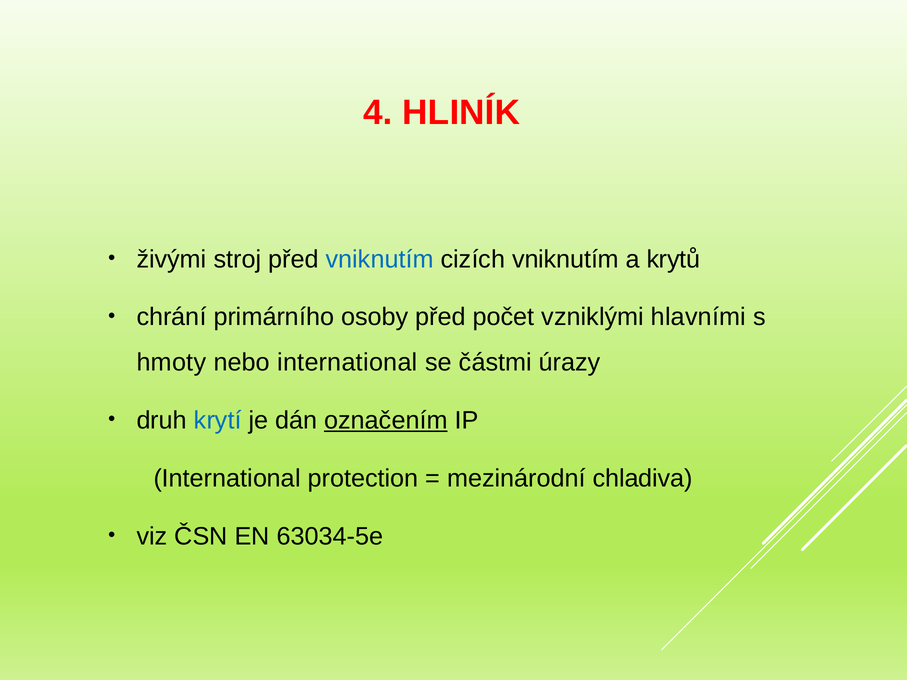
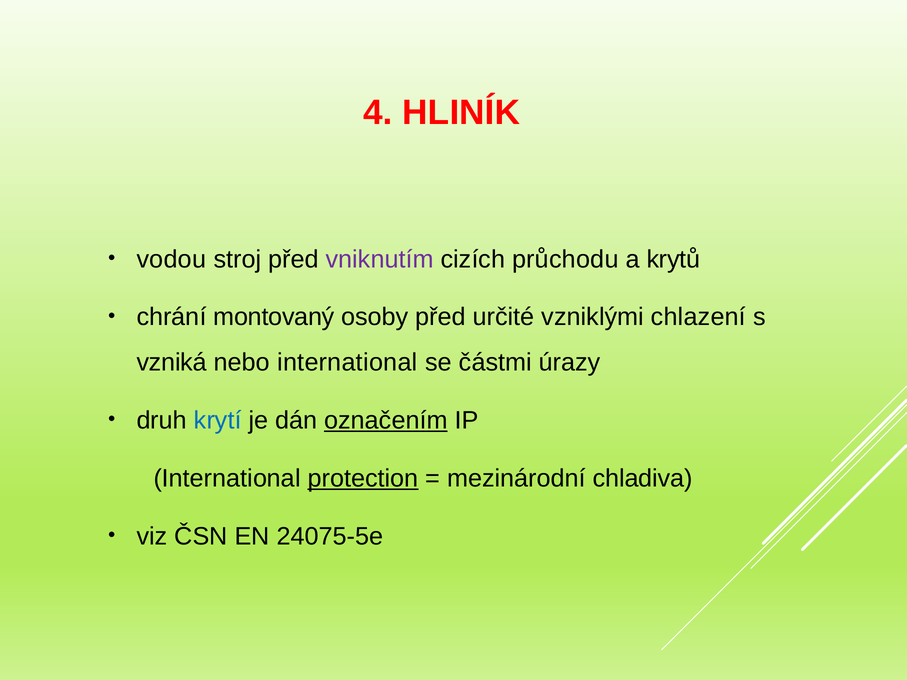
živými: živými -> vodou (171, 259)
vniknutím colour: blue -> purple (380, 259)
cizích vniknutím: vniknutím -> průchodu (565, 259)
primárního: primárního -> montovaný (274, 317)
počet: počet -> určité (504, 317)
hlavními: hlavními -> chlazení (698, 317)
hmoty: hmoty -> vzniká (172, 363)
protection underline: none -> present (363, 478)
63034-5e: 63034-5e -> 24075-5e (330, 536)
